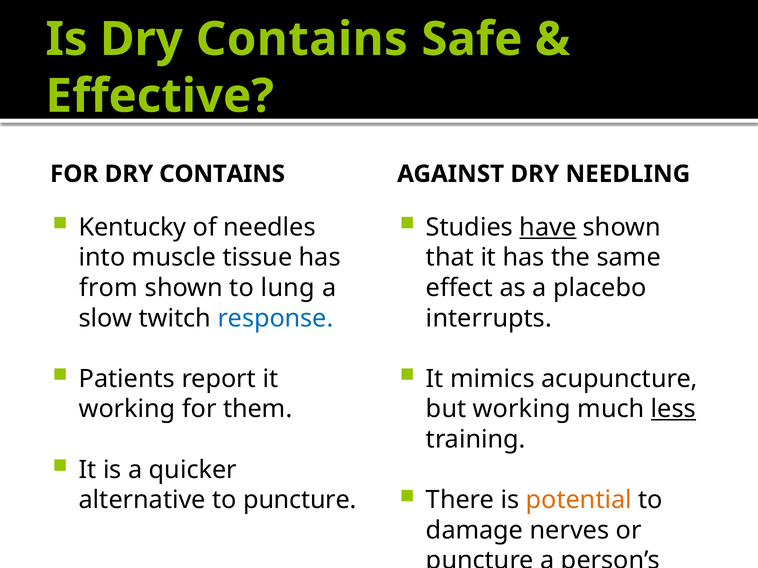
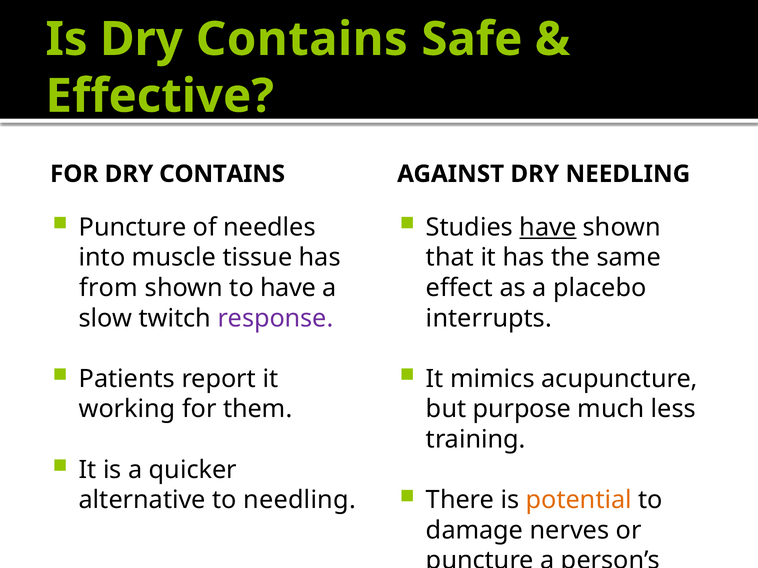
Kentucky: Kentucky -> Puncture (133, 228)
to lung: lung -> have (288, 288)
response colour: blue -> purple (275, 319)
but working: working -> purpose (522, 409)
less underline: present -> none (673, 409)
to puncture: puncture -> needling (300, 500)
